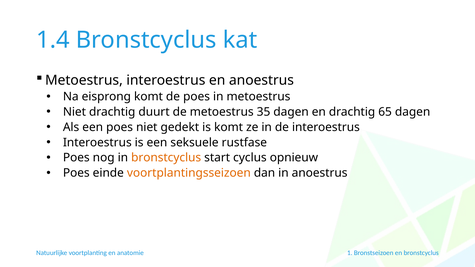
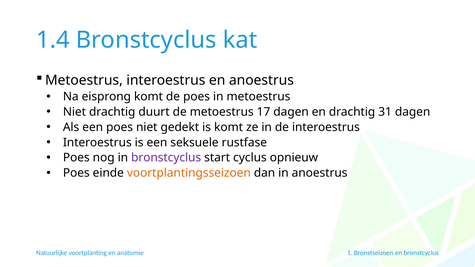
35: 35 -> 17 (264, 112)
65: 65 -> 31 (385, 112)
bronstcyclus colour: orange -> purple (166, 158)
